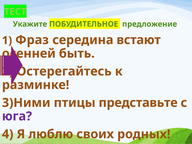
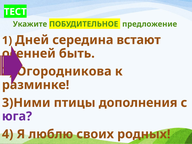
ТЕСТ colour: light green -> white (15, 12)
Фраз: Фраз -> Дней (32, 40)
Остерегайтесь: Остерегайтесь -> Огородникова (64, 71)
представьте: представьте -> дополнения (138, 103)
